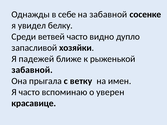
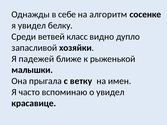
на забавной: забавной -> алгоритм (108, 14)
ветвей часто: часто -> класс (77, 37)
забавной: забавной -> малышки (32, 70)
о уверен: уверен -> увидел (110, 92)
